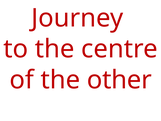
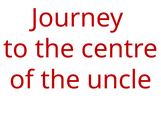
other: other -> uncle (119, 80)
